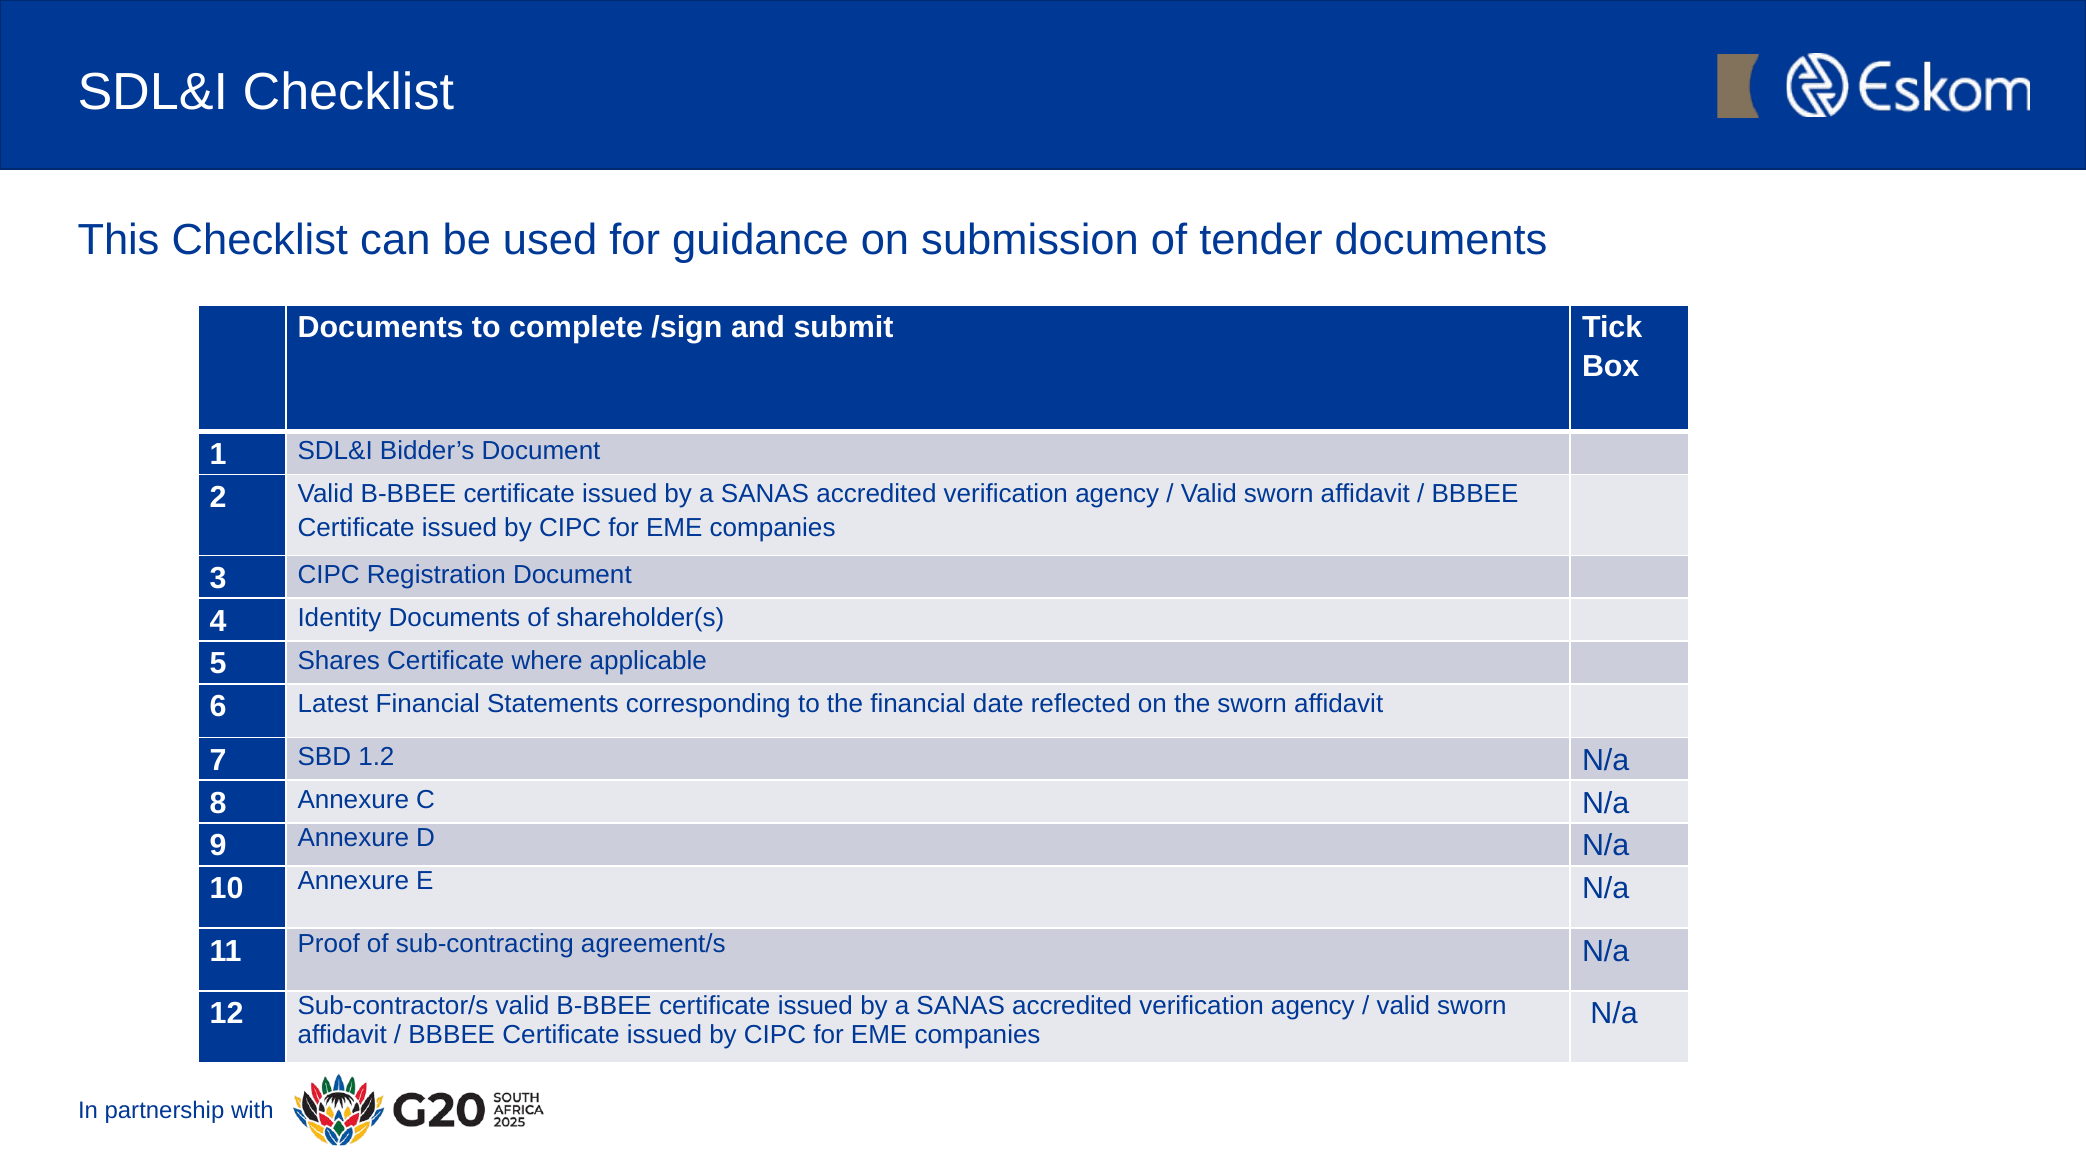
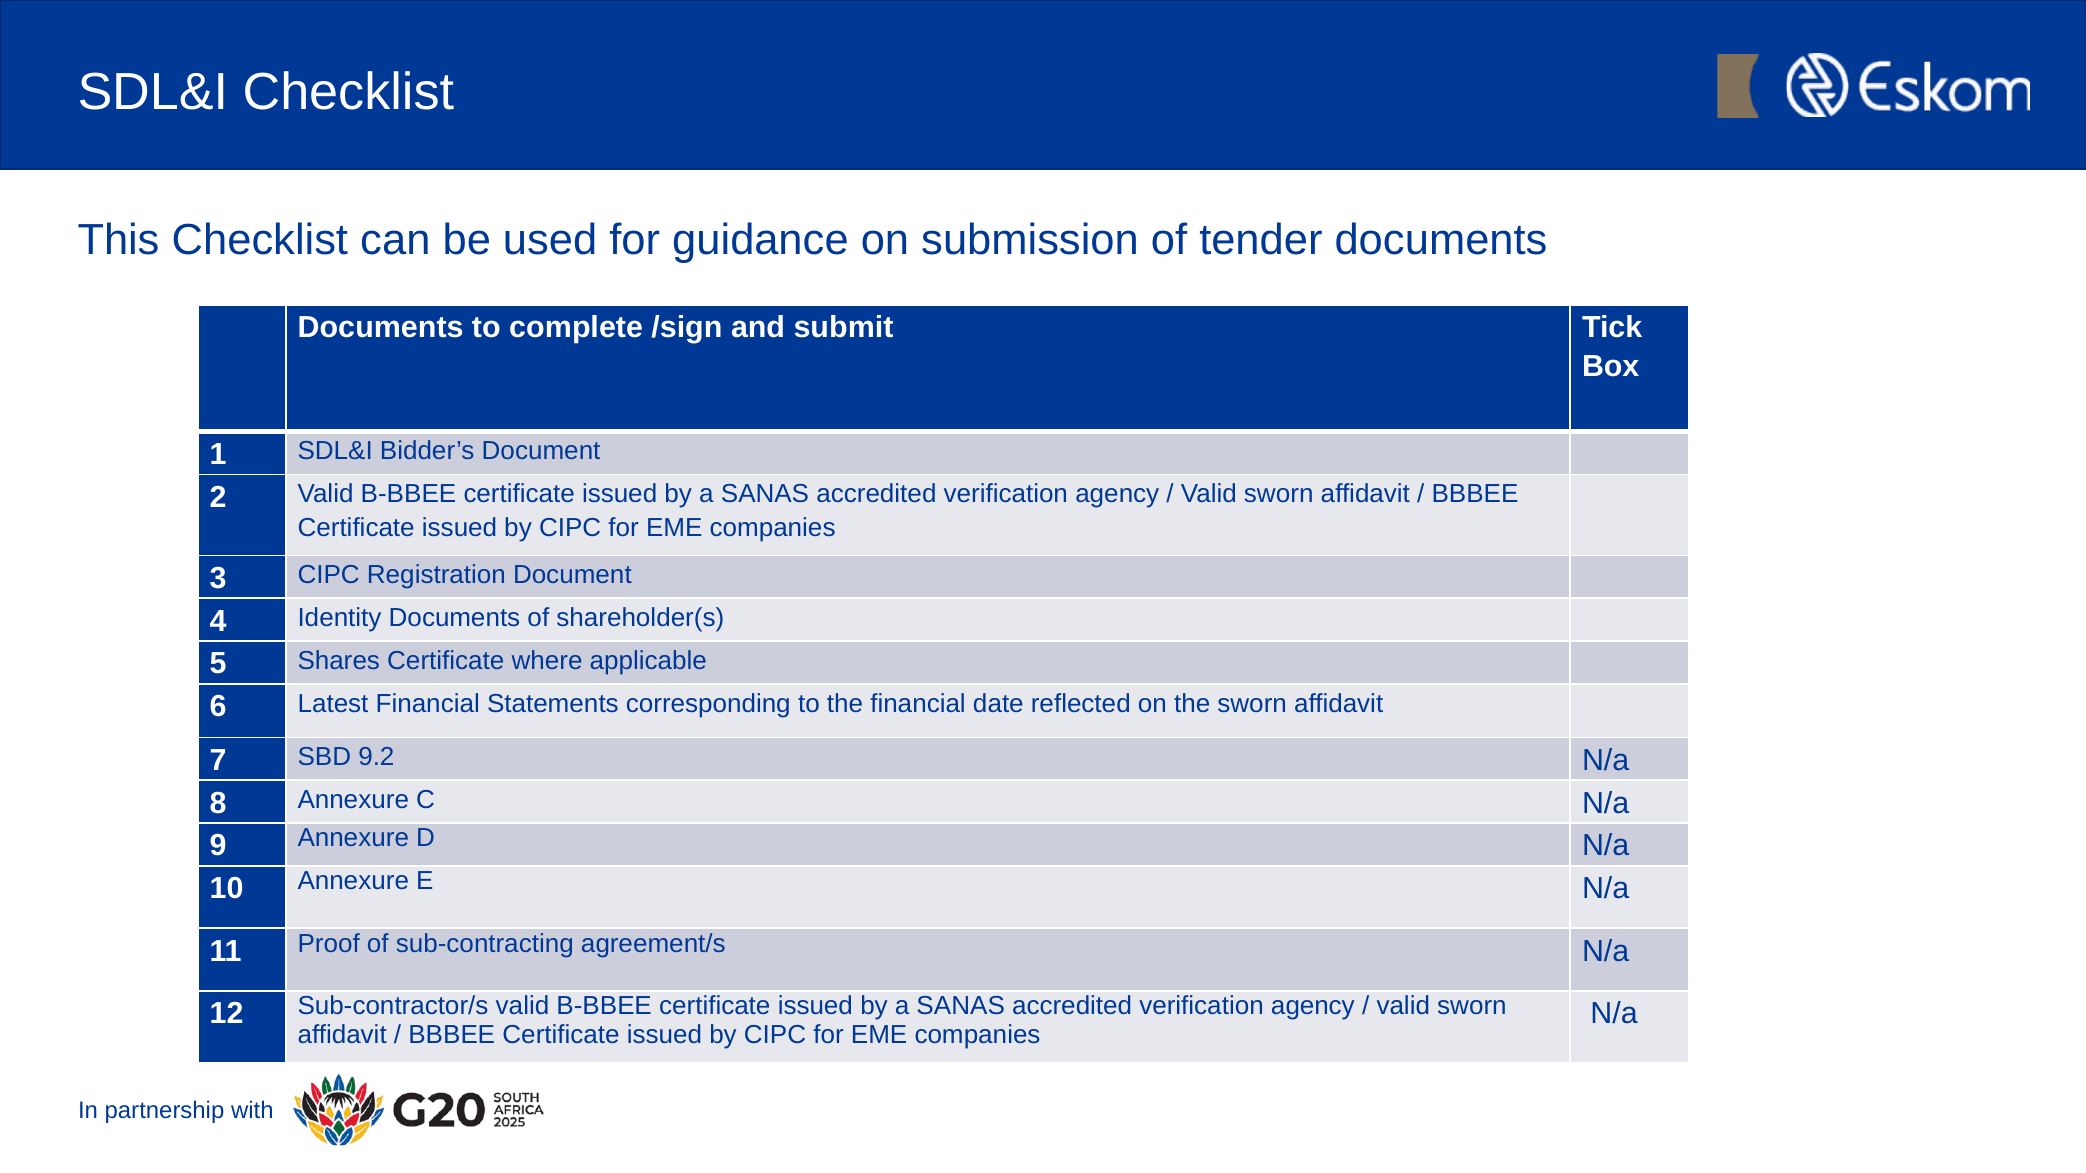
1.2: 1.2 -> 9.2 (376, 757)
